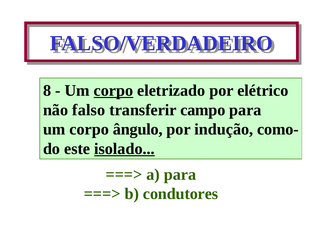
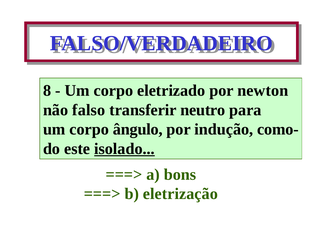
corpo underline: present -> none (113, 90)
elétrico: elétrico -> newton (263, 90)
campo: campo -> neutro (203, 110)
a para: para -> bons (180, 174)
condutores: condutores -> eletrização (180, 193)
